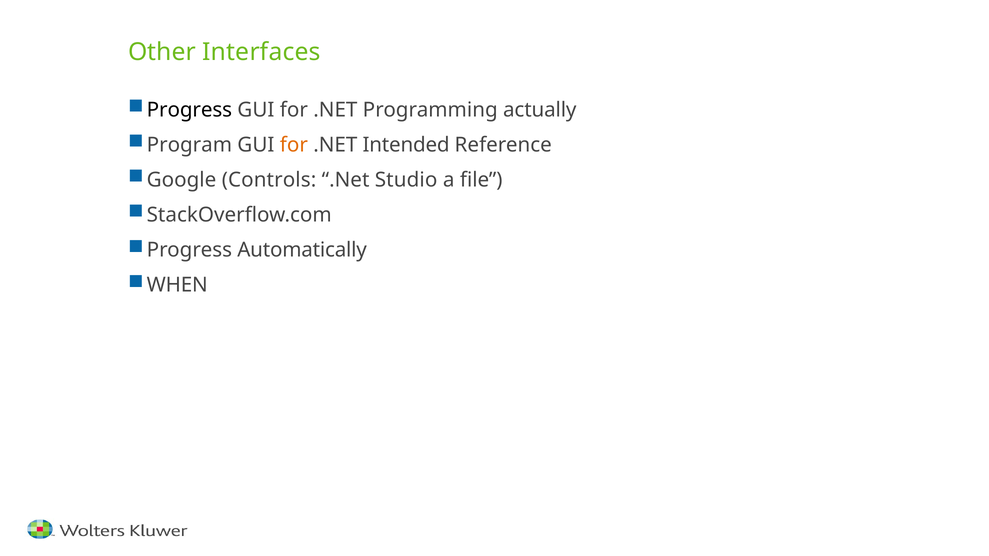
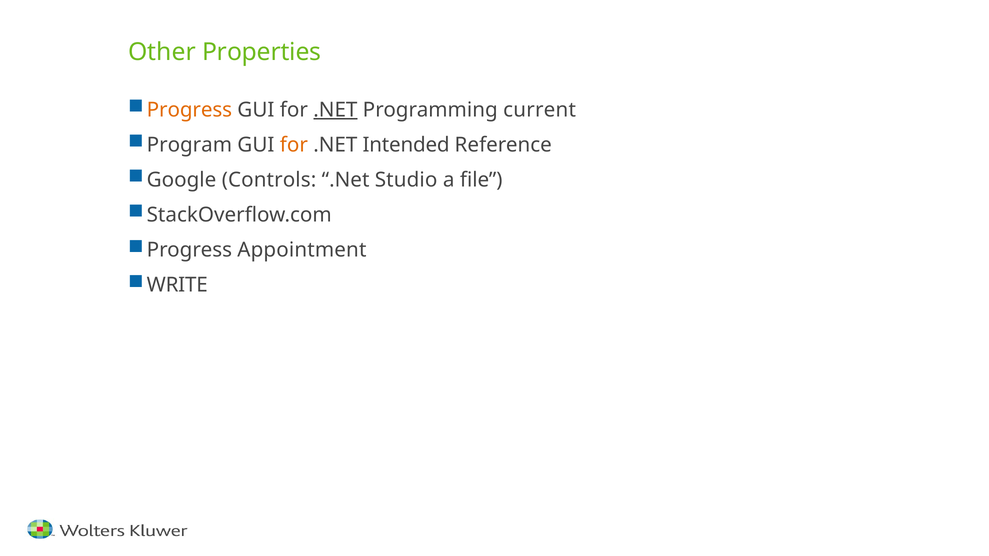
Interfaces: Interfaces -> Properties (262, 52)
Progress colour: black -> orange (189, 110)
.NET underline: none -> present (335, 110)
actually: actually -> current (540, 110)
Automatically: Automatically -> Appointment (302, 250)
WHEN: WHEN -> WRITE (177, 285)
